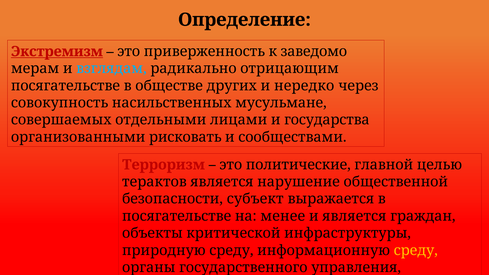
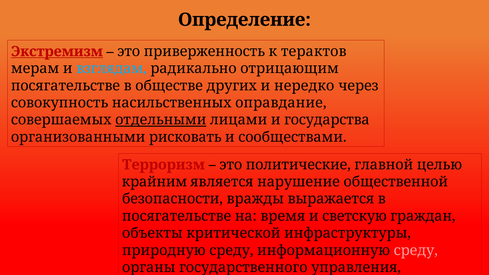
заведомо: заведомо -> терактов (314, 51)
мусульмане: мусульмане -> оправдание (281, 103)
отдельными underline: none -> present (161, 120)
терактов: терактов -> крайним (154, 182)
субъект: субъект -> вражды (255, 199)
менее: менее -> время (283, 216)
и является: является -> светскую (354, 216)
среду colour: yellow -> pink (416, 250)
